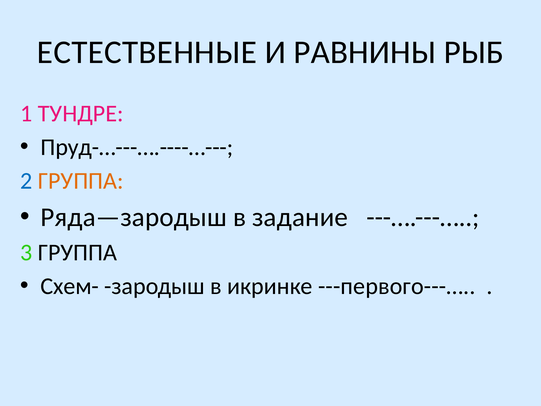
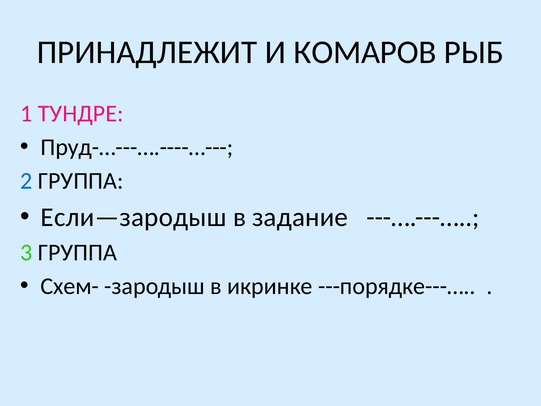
ЕСТЕСТВЕННЫЕ: ЕСТЕСТВЕННЫЕ -> ПРИНАДЛЕЖИТ (147, 52)
РАВНИНЫ: РАВНИНЫ -> КОМАРОВ (365, 52)
ГРУППА colour: orange -> black (81, 181)
Ряда—зародыш: Ряда—зародыш -> Если—зародыш (134, 217)
---первого---…: ---первого---… -> ---порядке---… (397, 286)
